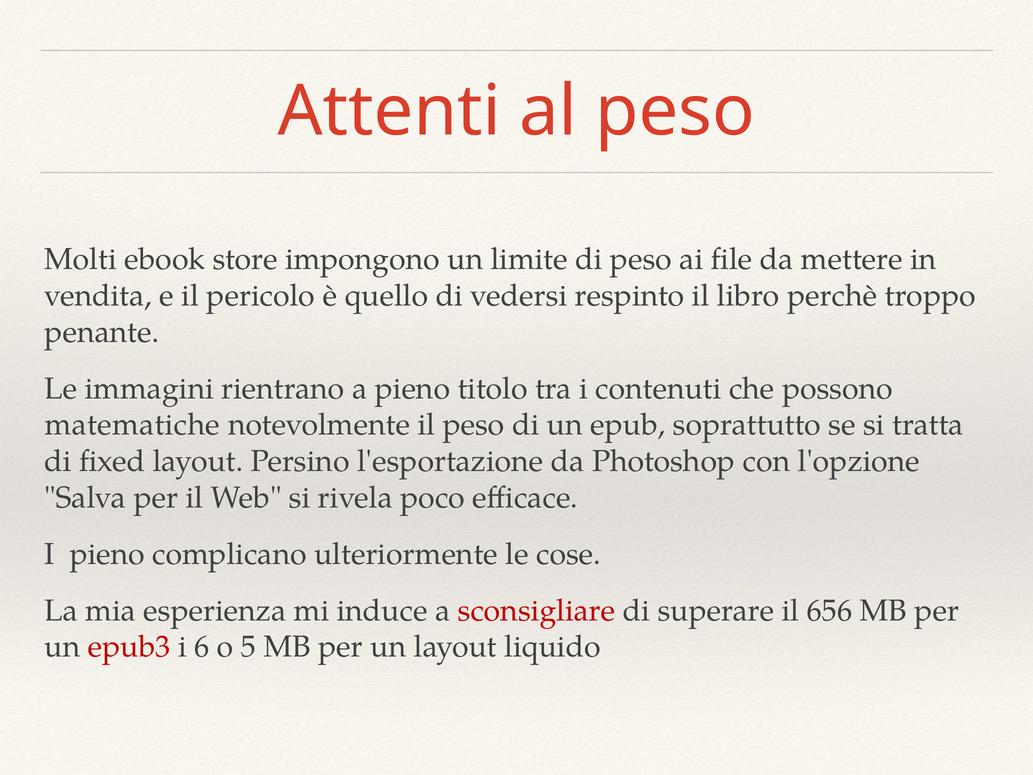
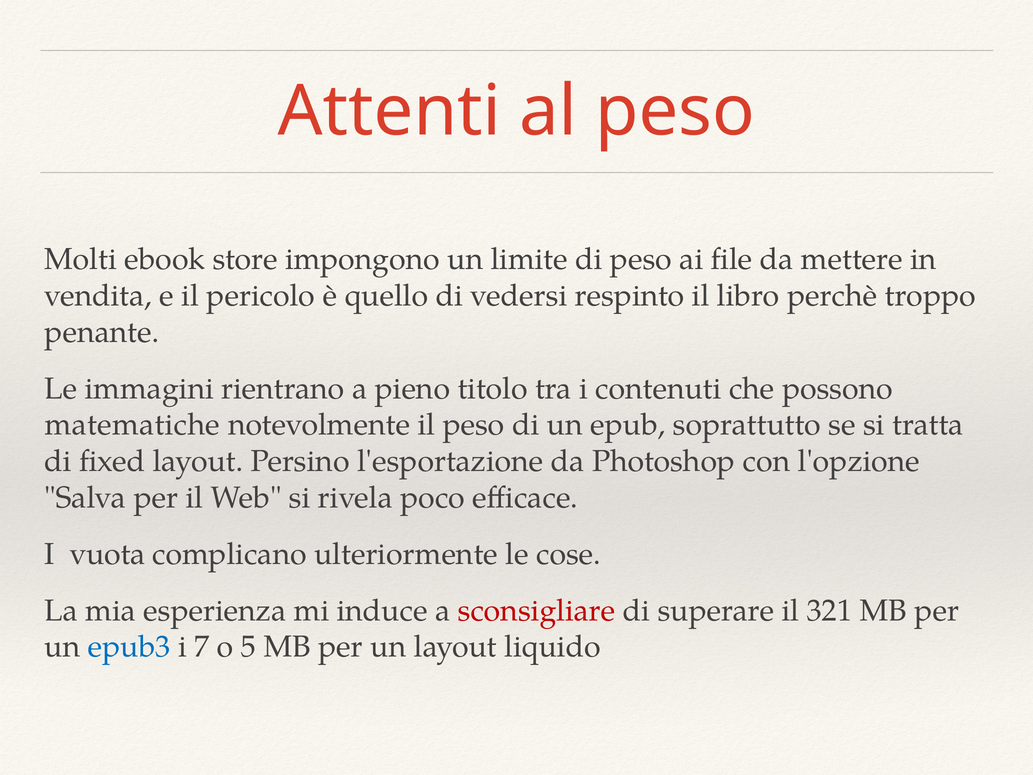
I pieno: pieno -> vuota (107, 554)
656: 656 -> 321 (830, 610)
epub3 colour: red -> blue (129, 647)
6: 6 -> 7 (202, 647)
